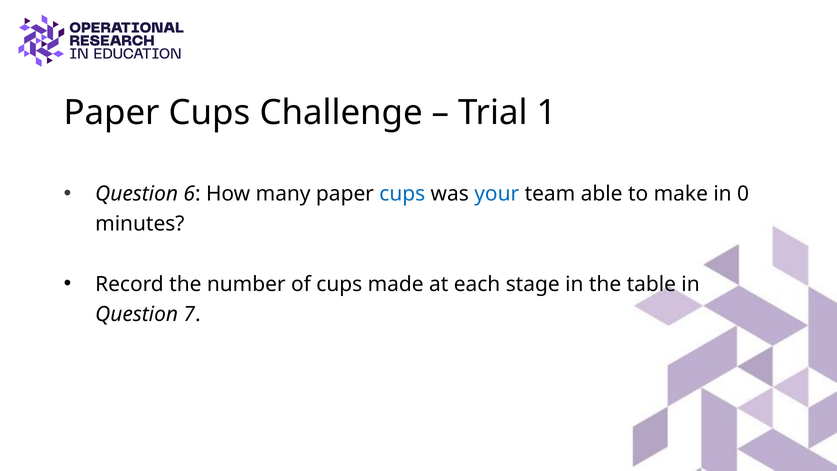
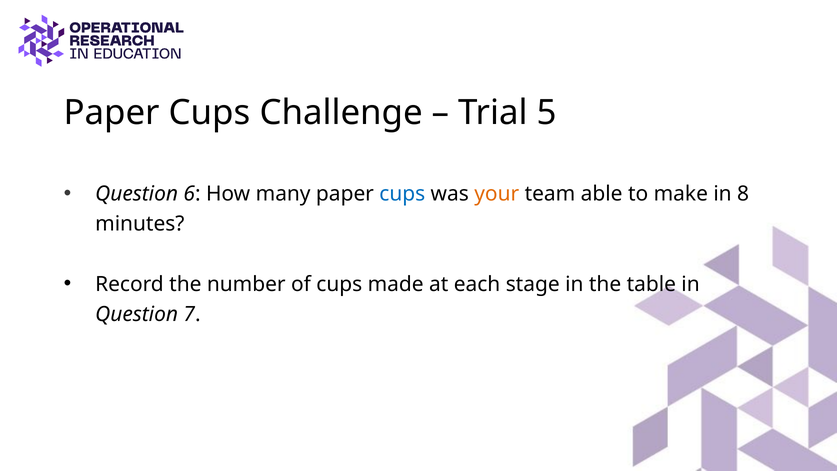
1: 1 -> 5 (547, 113)
your colour: blue -> orange (497, 194)
0: 0 -> 8 (743, 194)
